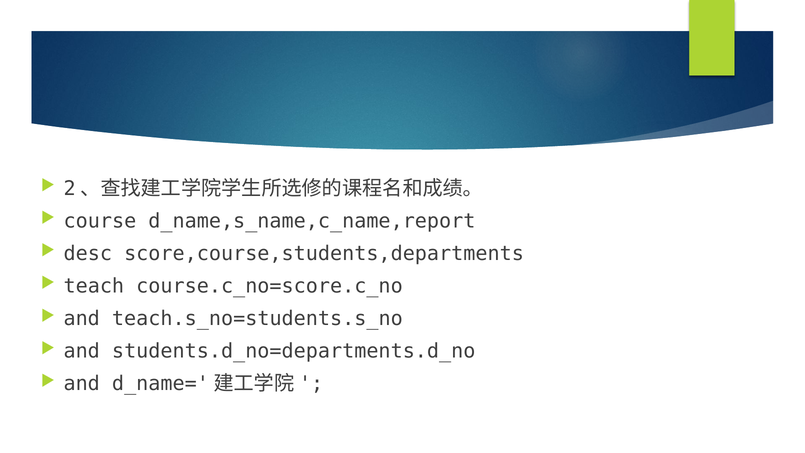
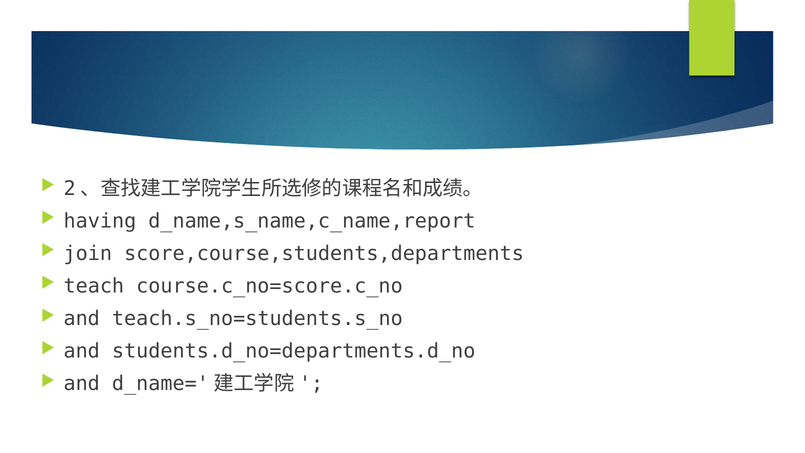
course: course -> having (100, 221)
desc: desc -> join (88, 253)
